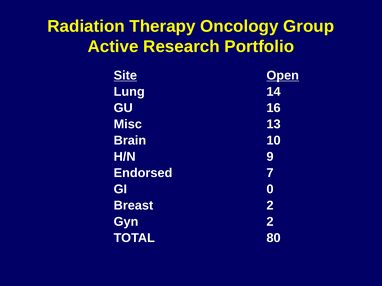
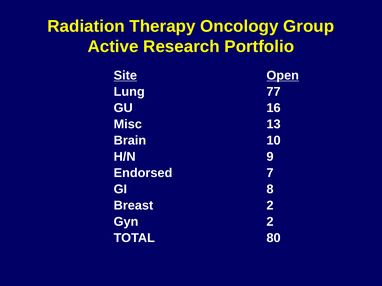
14: 14 -> 77 (274, 92)
0: 0 -> 8 (270, 190)
